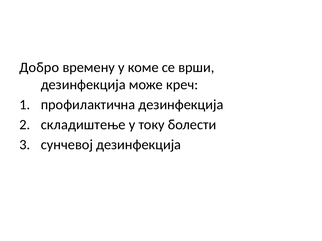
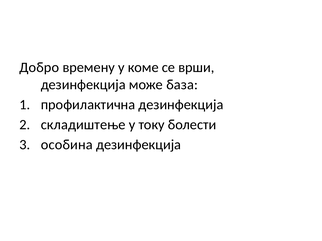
креч: креч -> база (182, 85)
сунчевој: сунчевој -> особина (67, 145)
